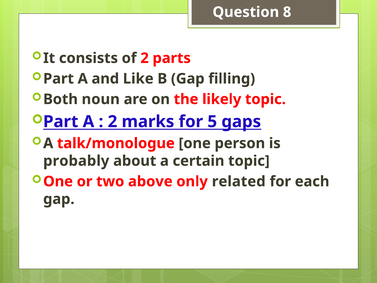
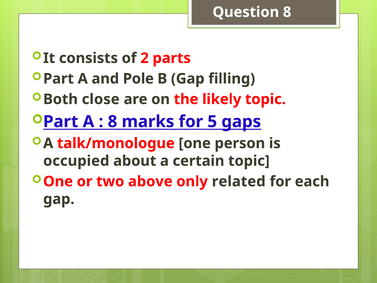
Like: Like -> Pole (138, 79)
noun: noun -> close (101, 99)
2: 2 -> 8 (112, 122)
probably: probably -> occupied (76, 161)
